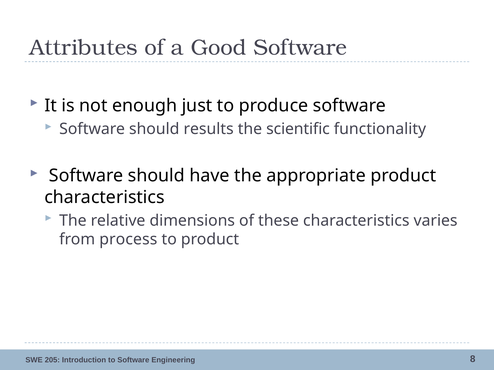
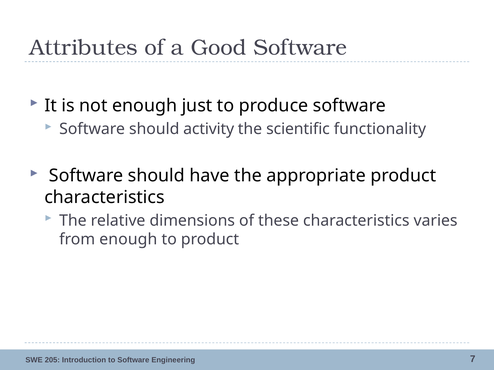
results: results -> activity (209, 129)
from process: process -> enough (128, 240)
8: 8 -> 7 (473, 360)
